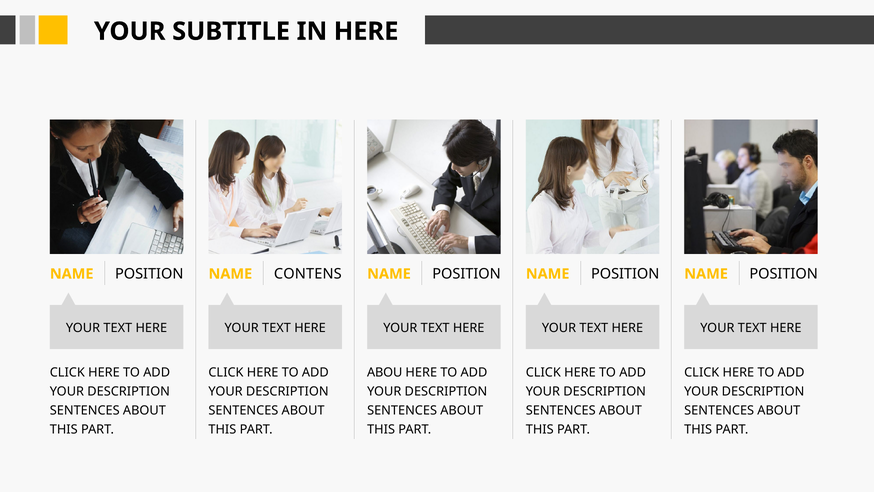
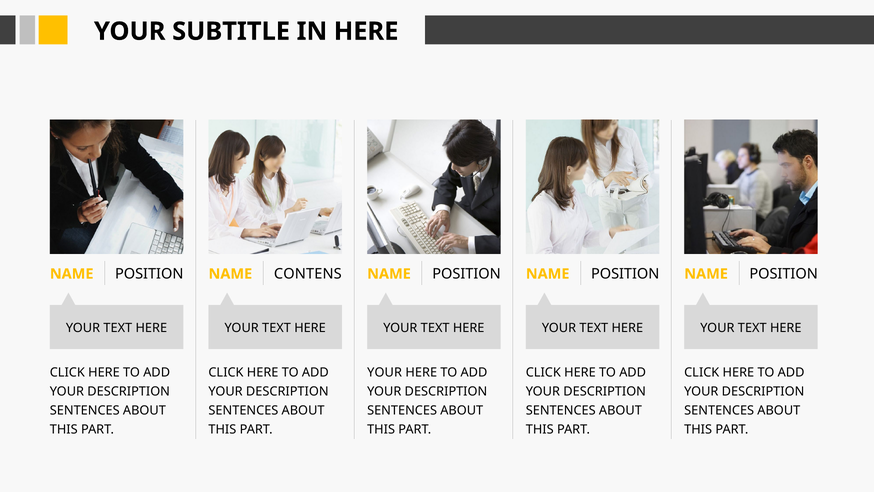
ABOU: ABOU -> YOUR (385, 372)
